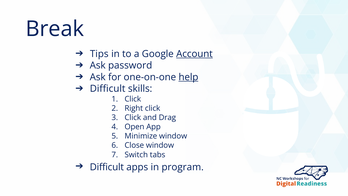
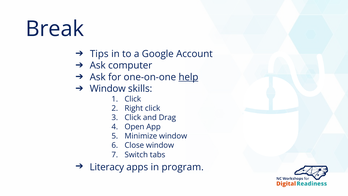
Account underline: present -> none (194, 54)
password: password -> computer (130, 65)
Difficult: Difficult -> Window (108, 89)
Difficult: Difficult -> Literacy (107, 167)
